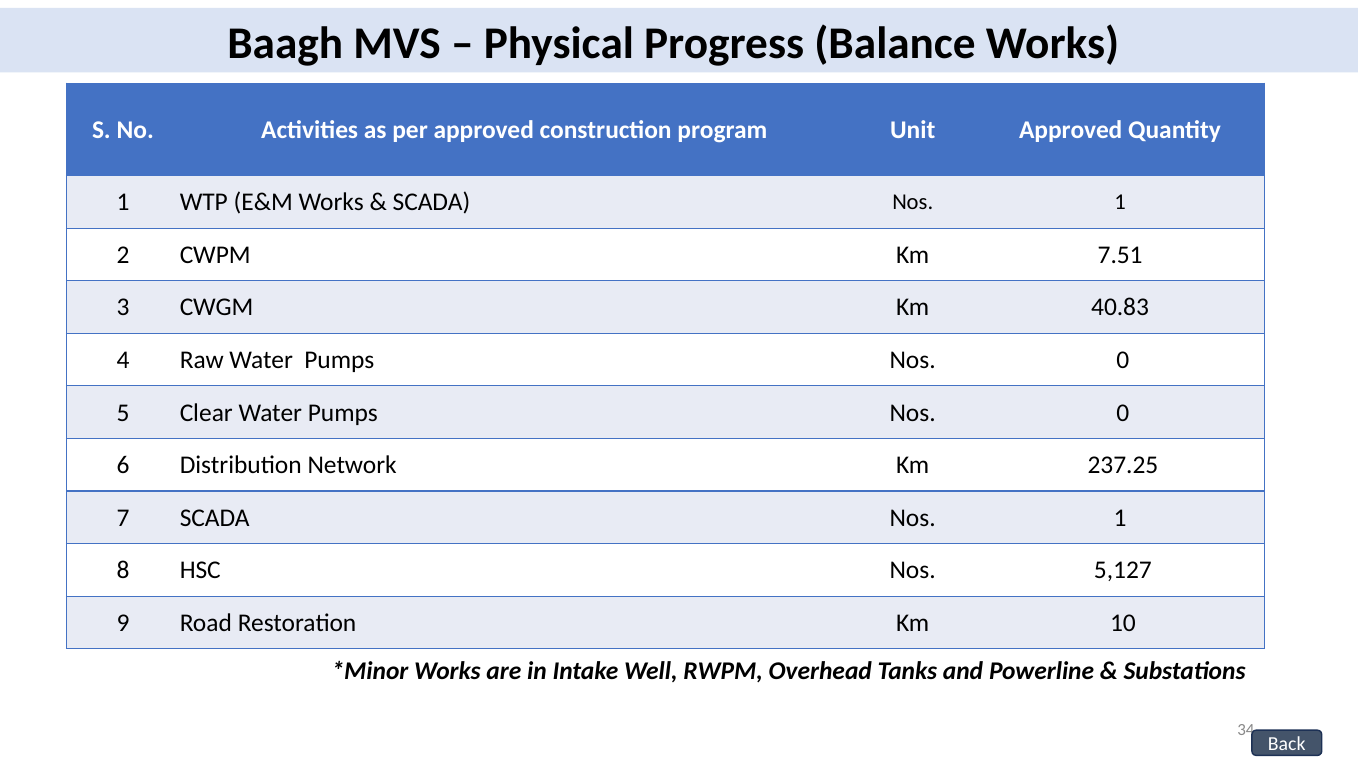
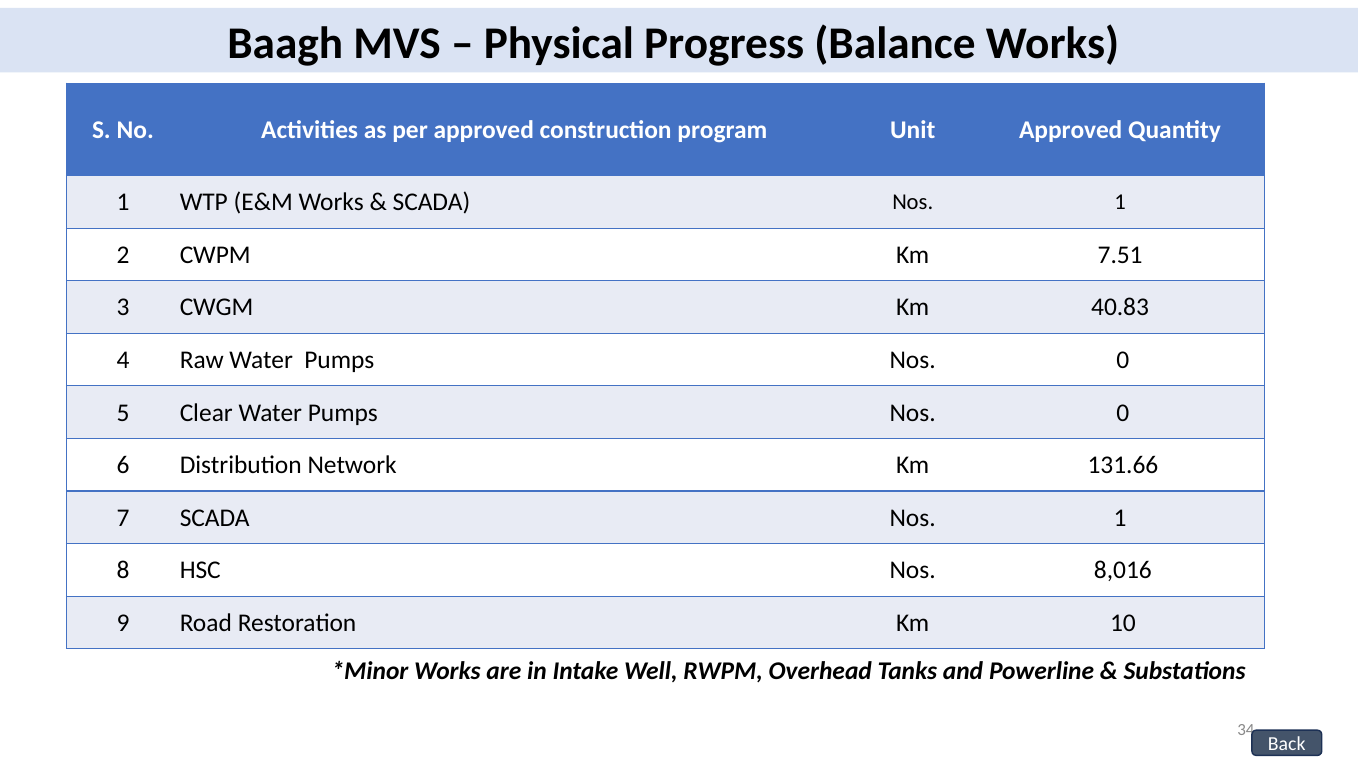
237.25: 237.25 -> 131.66 (1123, 465)
5,127: 5,127 -> 8,016 (1123, 570)
